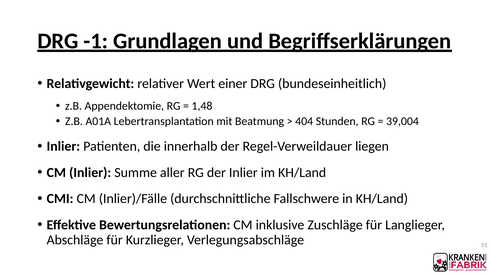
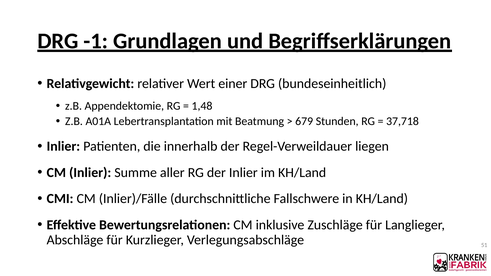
404: 404 -> 679 (304, 121)
39,004: 39,004 -> 37,718 (402, 121)
